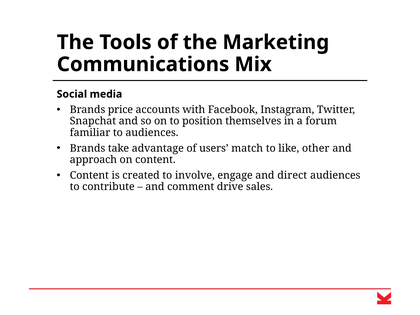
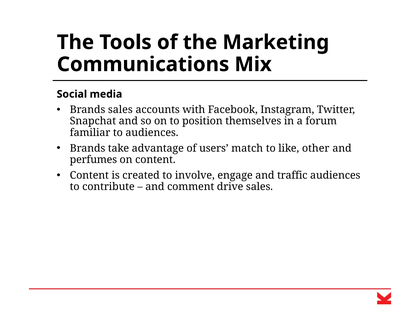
Brands price: price -> sales (120, 110)
approach: approach -> perfumes (93, 160)
direct: direct -> traffic (292, 175)
